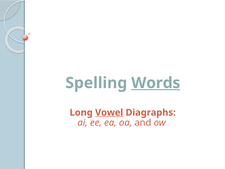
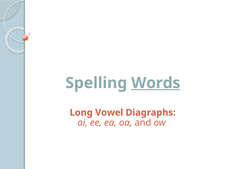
Vowel underline: present -> none (109, 112)
